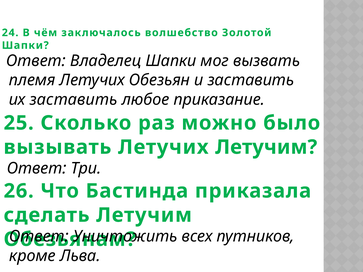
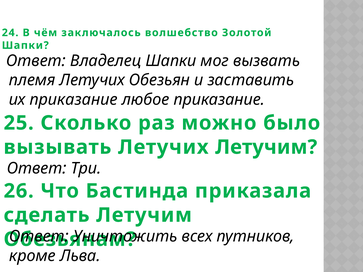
их заставить: заставить -> приказание (74, 100)
